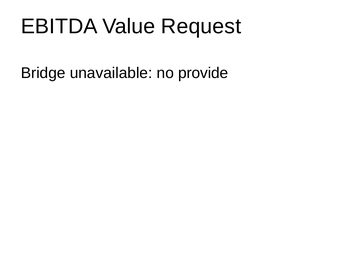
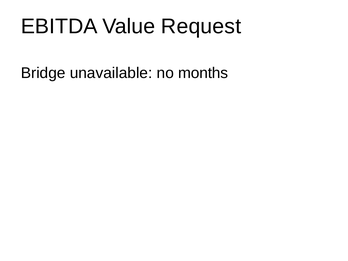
provide: provide -> months (203, 73)
